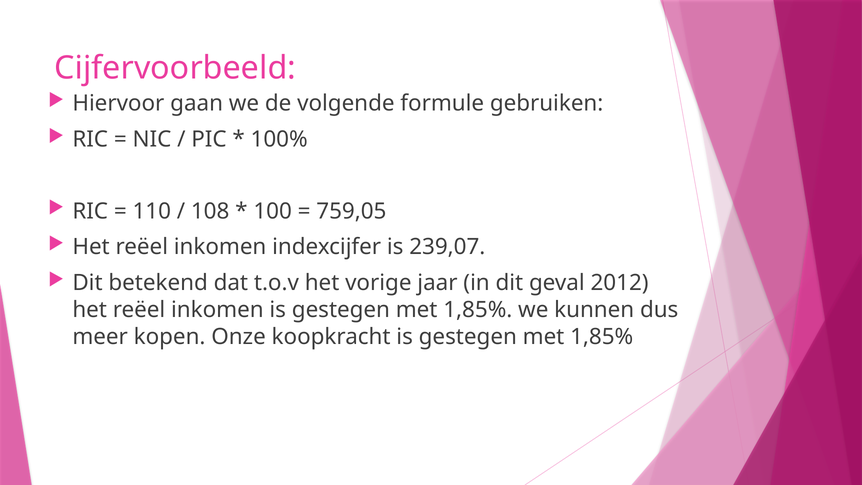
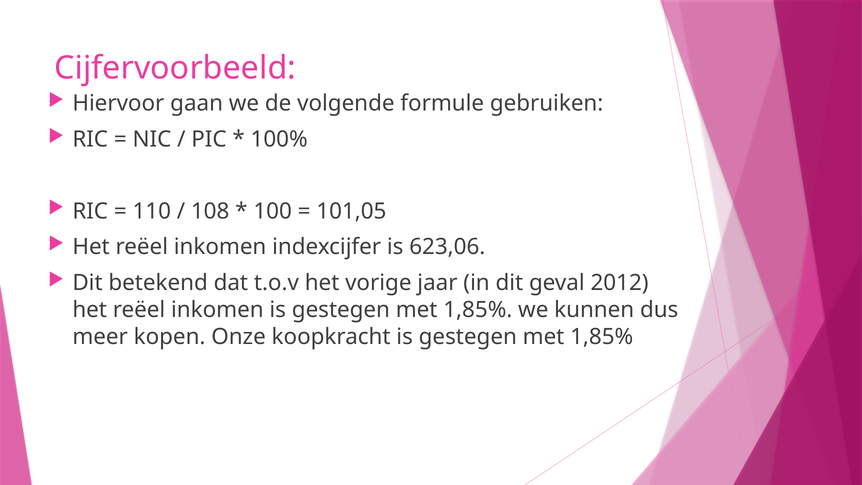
759,05: 759,05 -> 101,05 (351, 211)
239,07: 239,07 -> 623,06 (447, 247)
